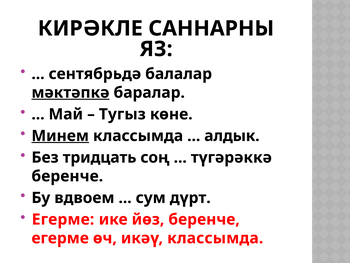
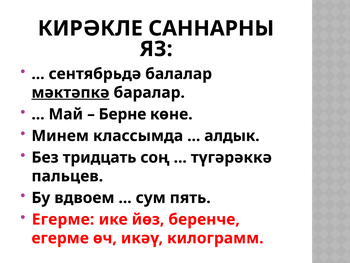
Тугыз: Тугыз -> Берне (122, 114)
Минем underline: present -> none (60, 136)
беренче: беренче -> пальцев (67, 176)
дүрт: дүрт -> пять (190, 197)
икәү классымда: классымда -> килограмм (215, 238)
